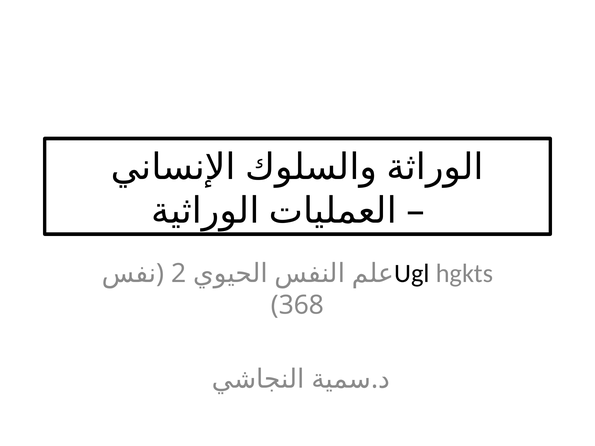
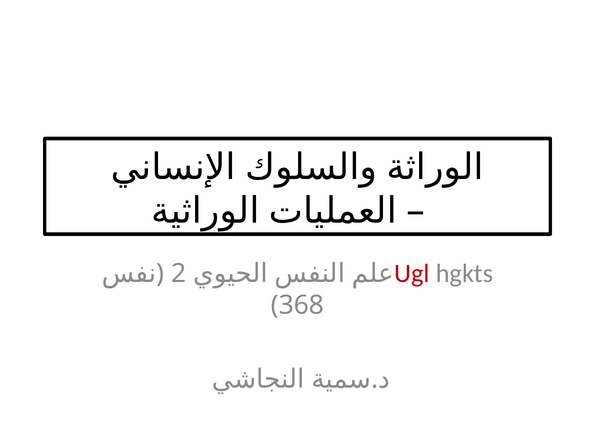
Ugl colour: black -> red (412, 274)
